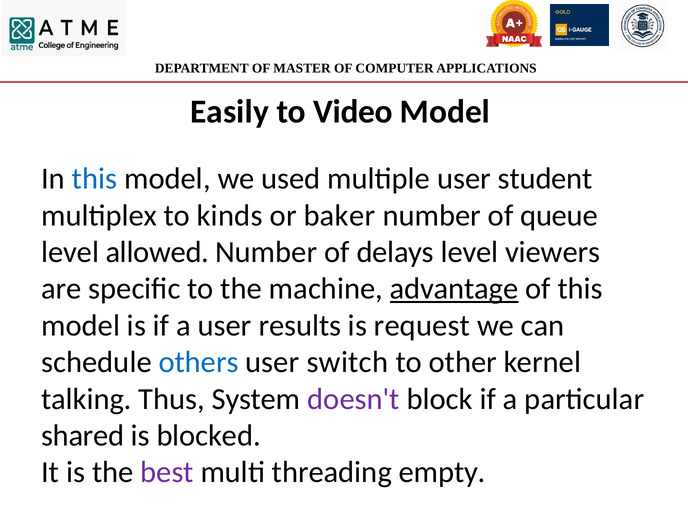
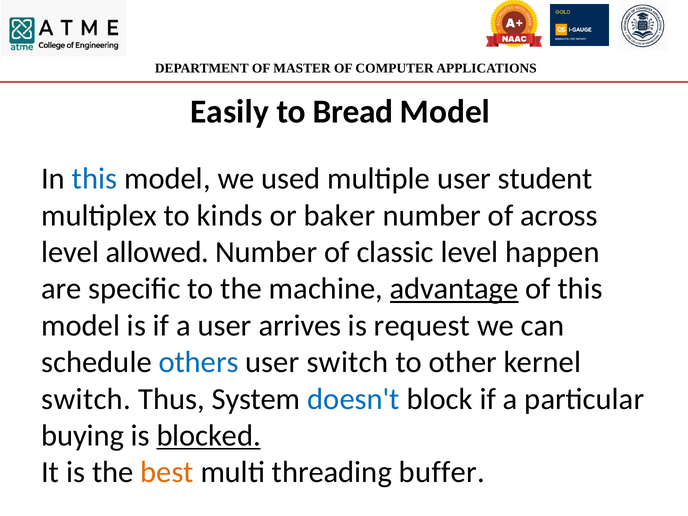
Video: Video -> Bread (353, 112)
queue: queue -> across (559, 215)
delays: delays -> classic (395, 252)
viewers: viewers -> happen (553, 252)
results: results -> arrives (300, 326)
talking: talking -> switch (86, 399)
doesn't colour: purple -> blue (354, 399)
shared: shared -> buying (83, 436)
blocked underline: none -> present (209, 436)
best colour: purple -> orange (167, 472)
empty: empty -> buffer (442, 472)
